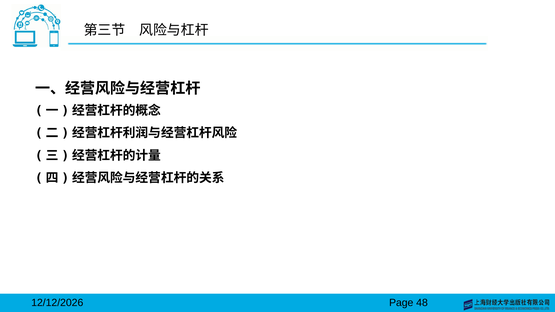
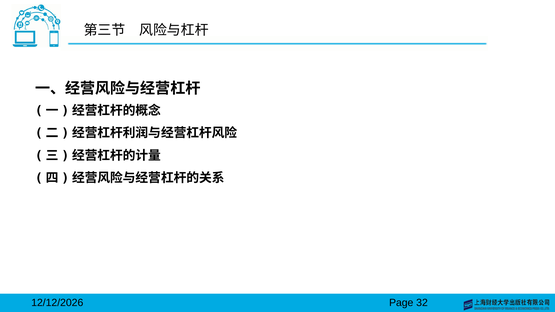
48: 48 -> 32 (422, 303)
